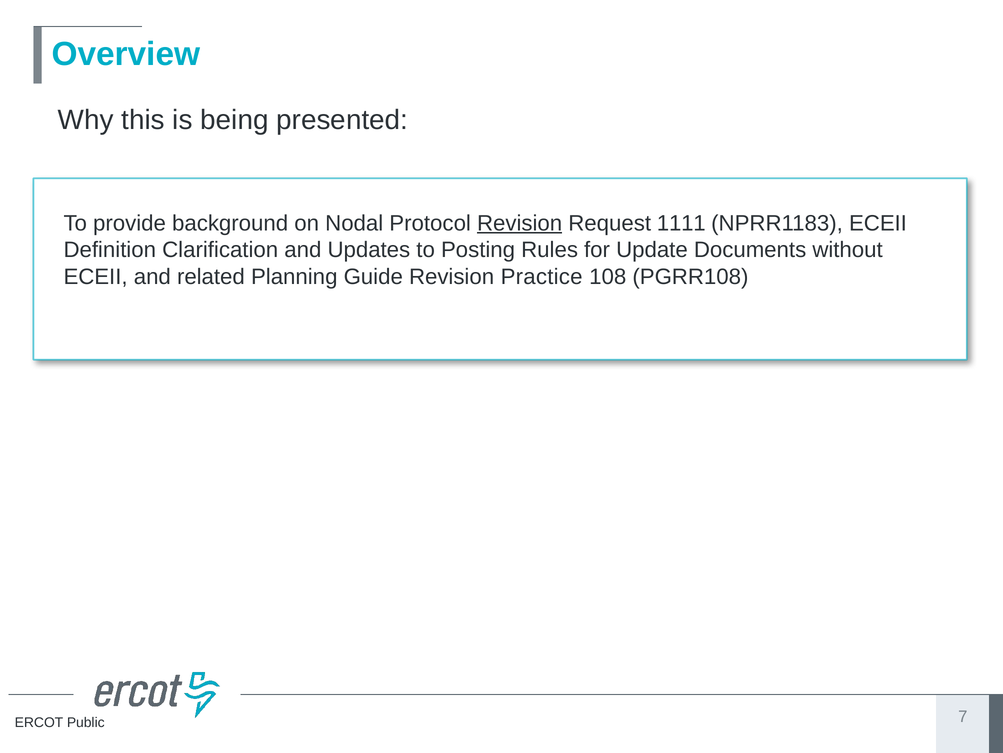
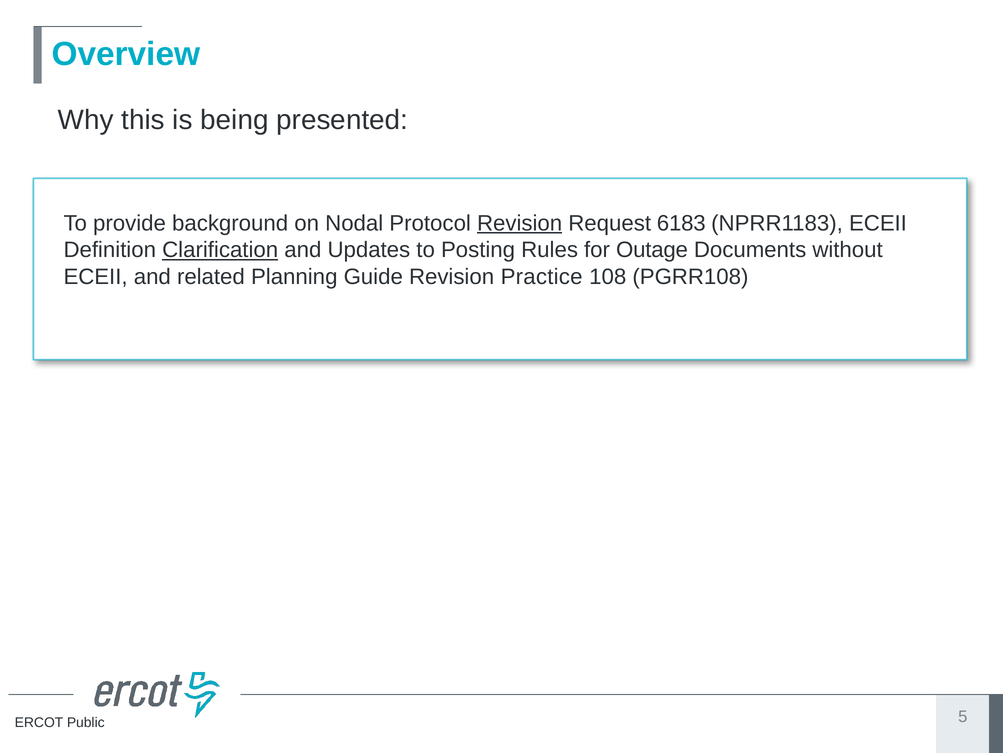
1111: 1111 -> 6183 (681, 223)
Clarification underline: none -> present (220, 250)
Update: Update -> Outage (652, 250)
7: 7 -> 5 (963, 716)
